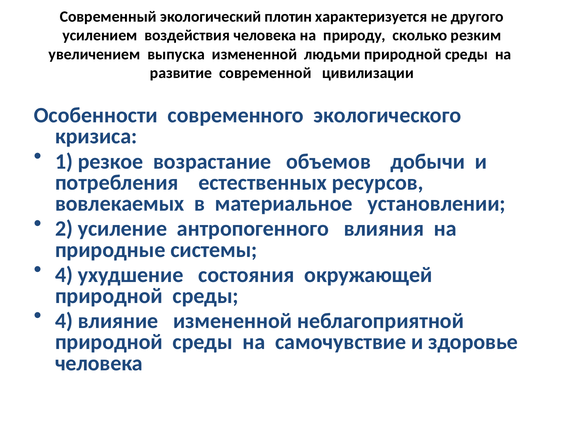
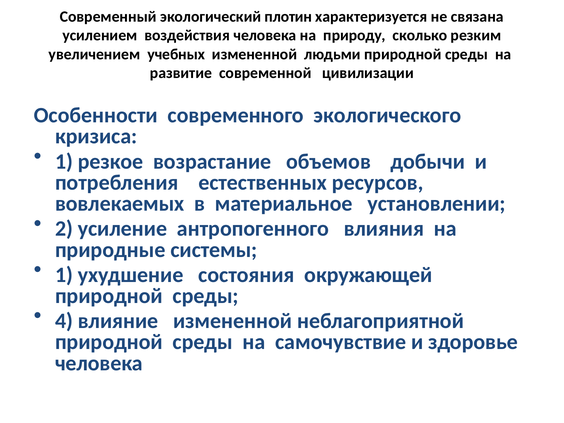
другого: другого -> связана (477, 17)
выпуска: выпуска -> учебных (176, 54)
4: 4 -> 1 (64, 275)
